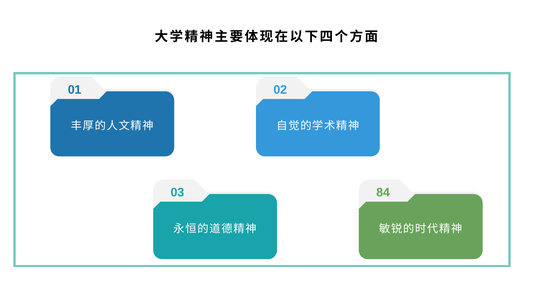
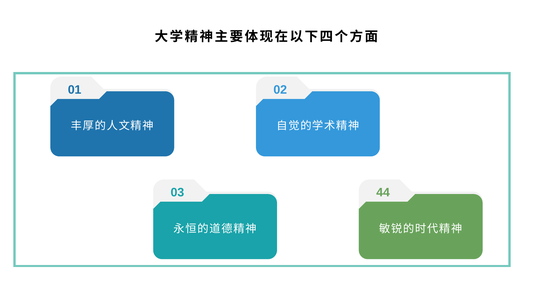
84: 84 -> 44 (383, 192)
